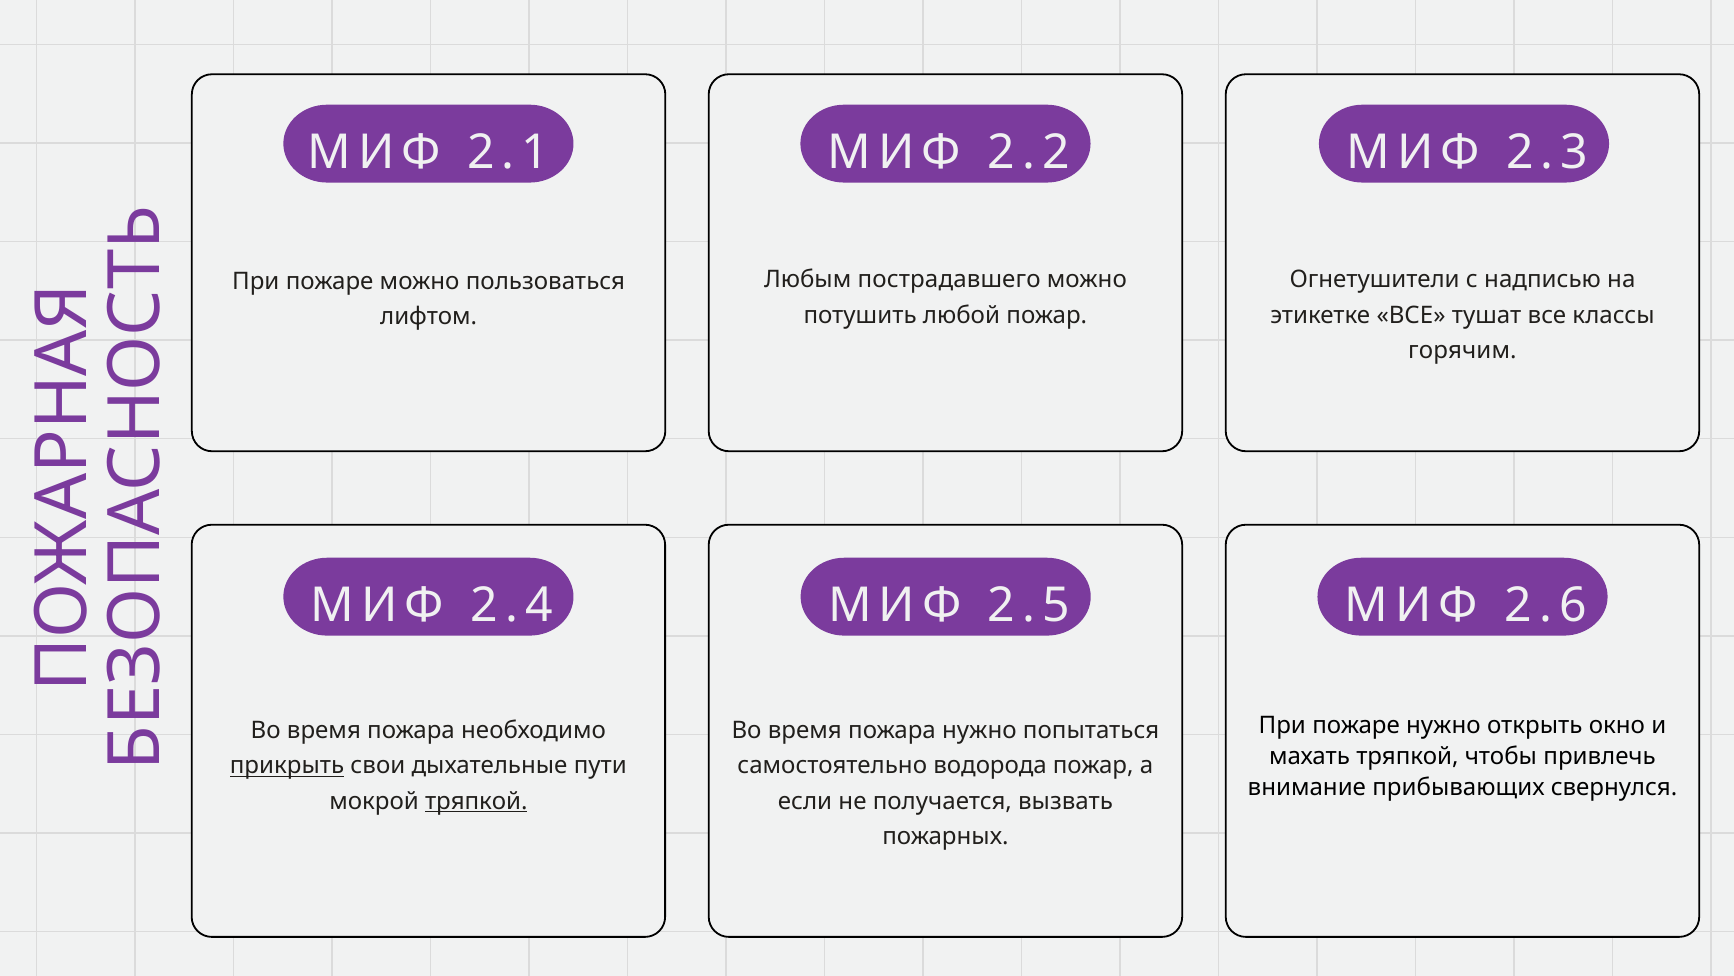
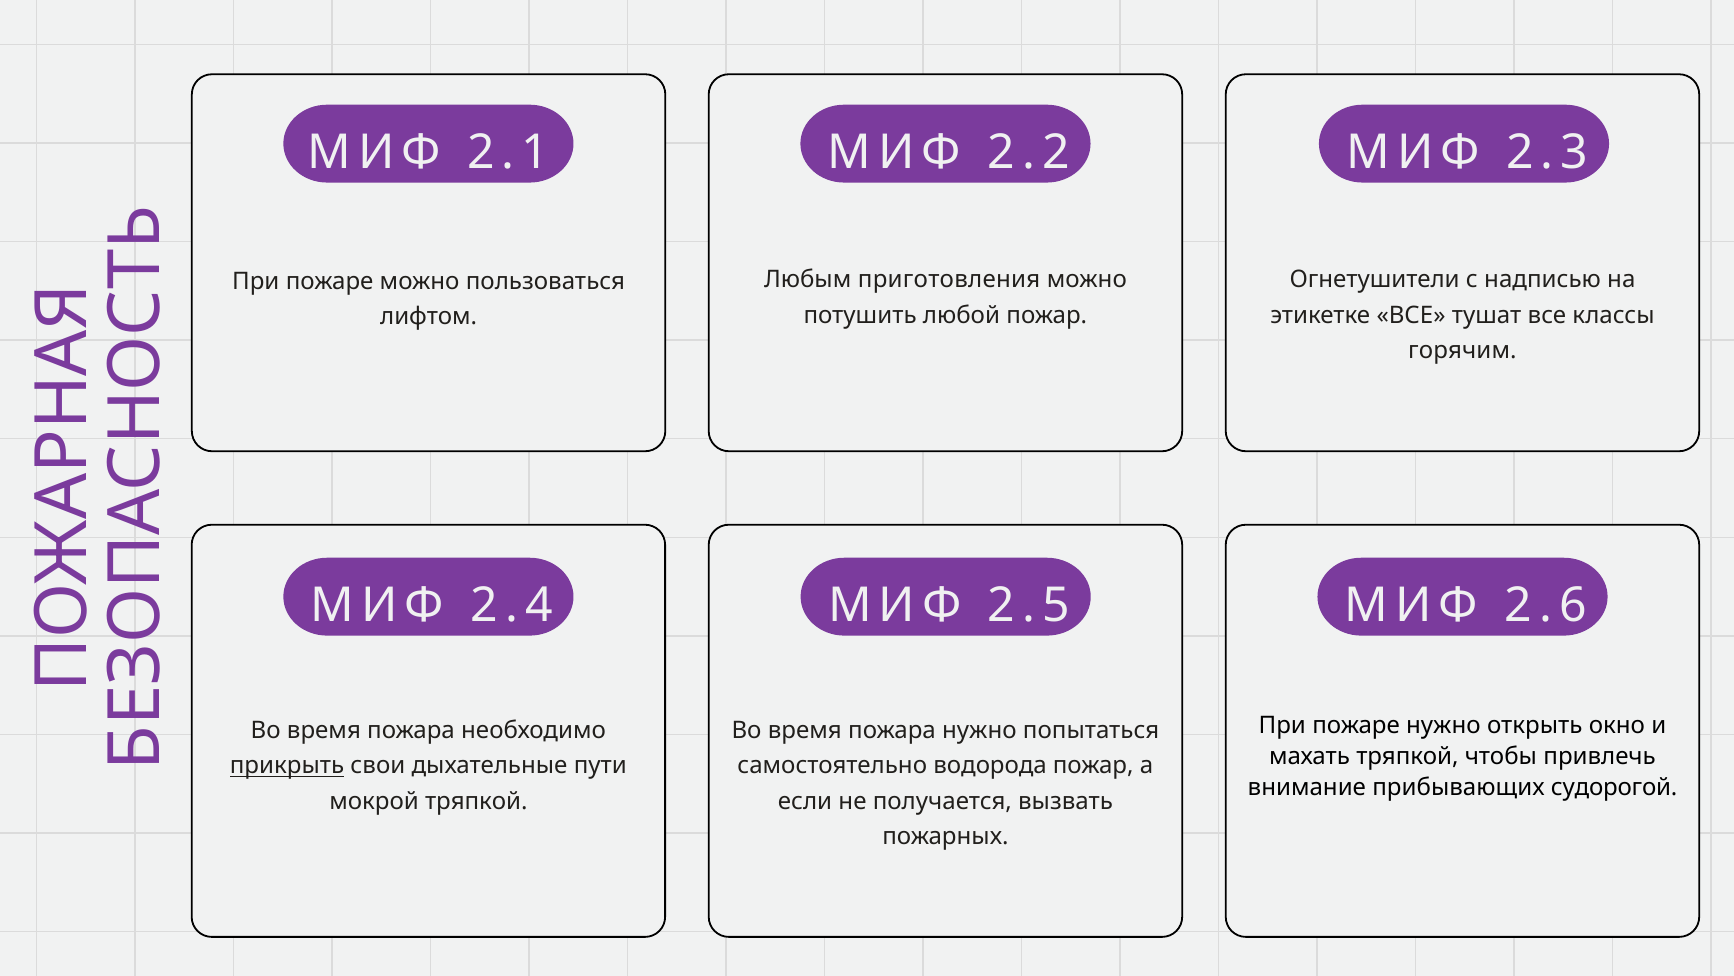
пострадавшего: пострадавшего -> приготовления (949, 280)
свернулся: свернулся -> судорогой (1614, 787)
тряпкой underline: present -> none (476, 801)
